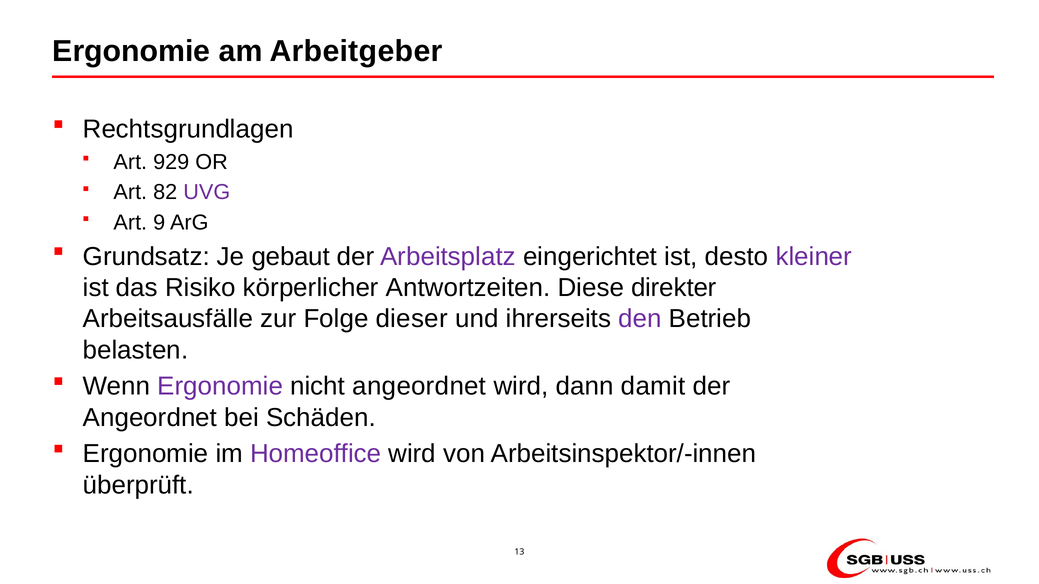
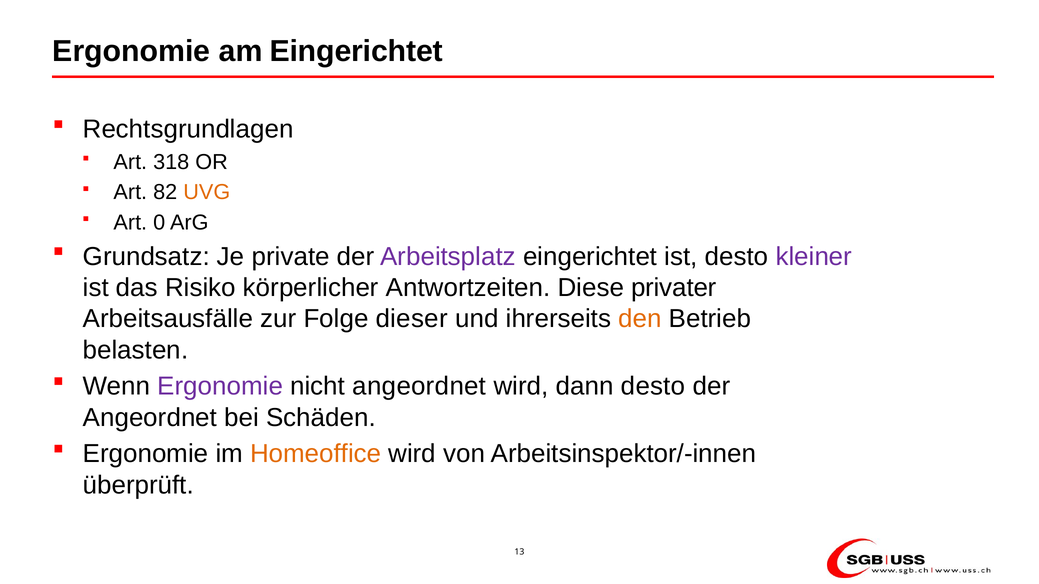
am Arbeitgeber: Arbeitgeber -> Eingerichtet (356, 52)
929: 929 -> 318 (171, 162)
UVG colour: purple -> orange (207, 192)
9: 9 -> 0 (159, 223)
gebaut: gebaut -> private (291, 257)
direkter: direkter -> privater (674, 288)
den colour: purple -> orange (640, 319)
dann damit: damit -> desto (653, 387)
Homeoffice colour: purple -> orange (316, 454)
